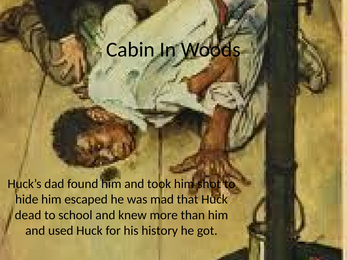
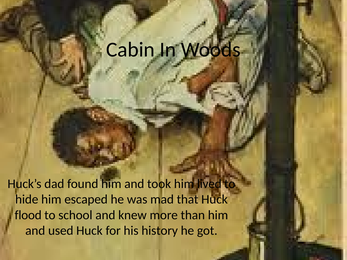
shot: shot -> lived (209, 184)
dead: dead -> flood (28, 215)
